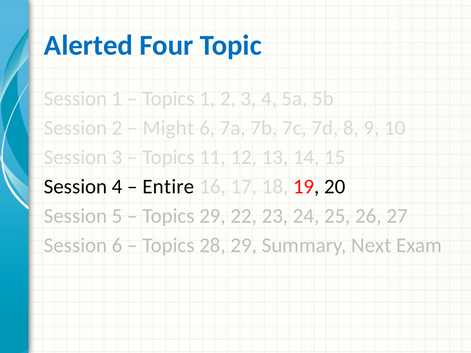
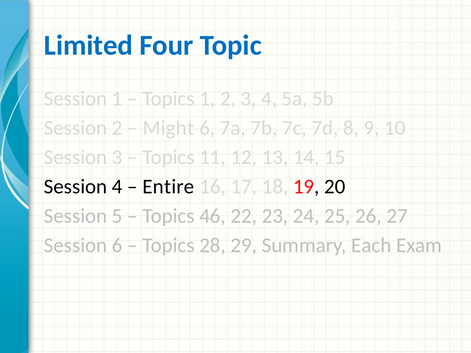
Alerted: Alerted -> Limited (88, 45)
Topics 29: 29 -> 46 (213, 216)
Next: Next -> Each (371, 245)
